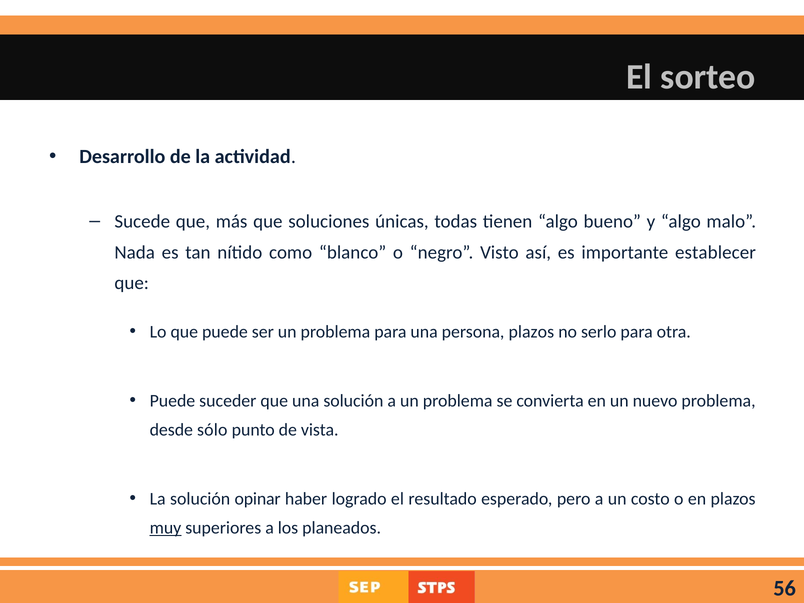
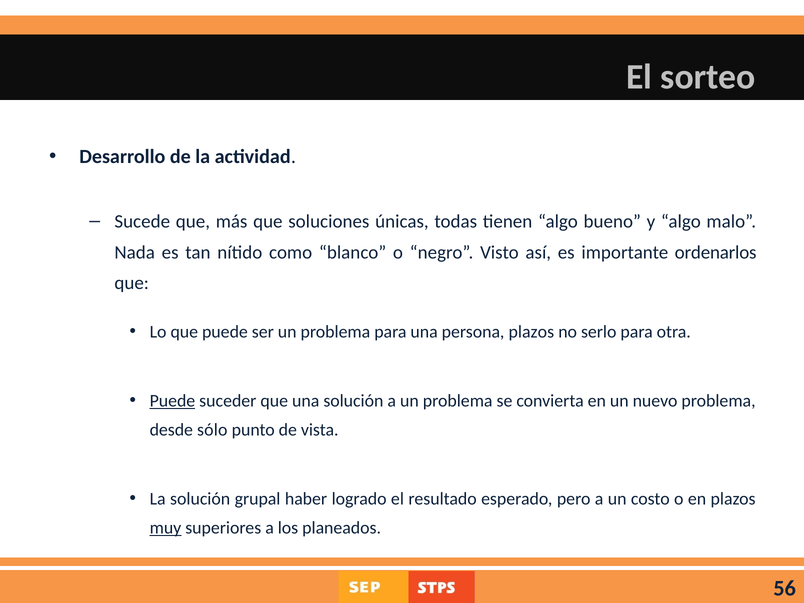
establecer: establecer -> ordenarlos (716, 252)
Puede underline: none -> present (172, 401)
opinar: opinar -> grupal (258, 499)
